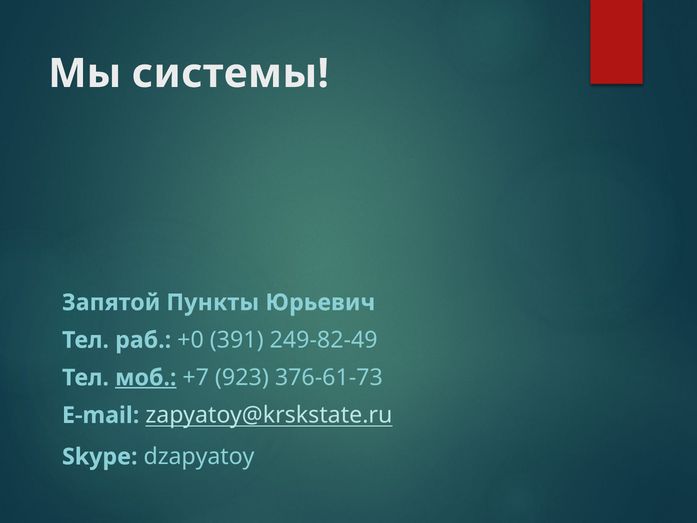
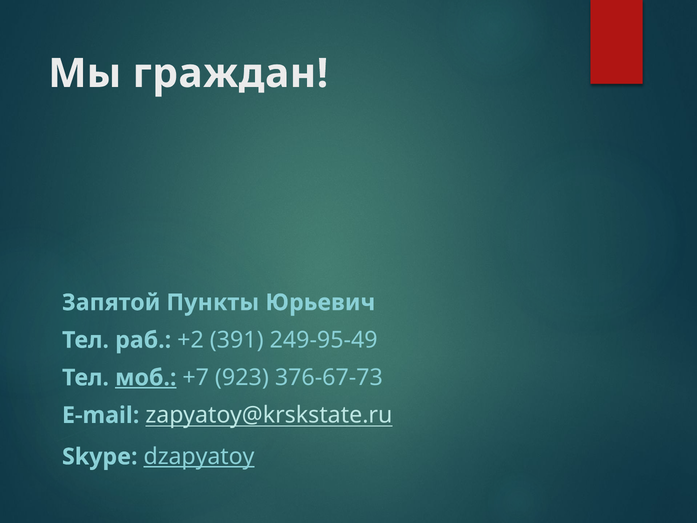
системы: системы -> граждан (230, 73)
+0: +0 -> +2 (191, 340)
249-82-49: 249-82-49 -> 249-95-49 (324, 340)
376-61-73: 376-61-73 -> 376-67-73 (329, 378)
dzapyatoy underline: none -> present (199, 456)
